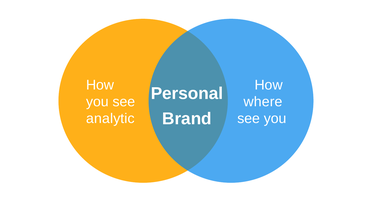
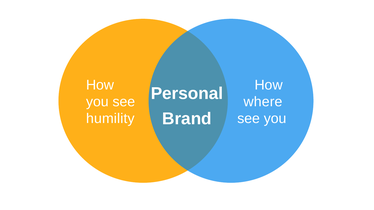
analytic: analytic -> humility (110, 119)
